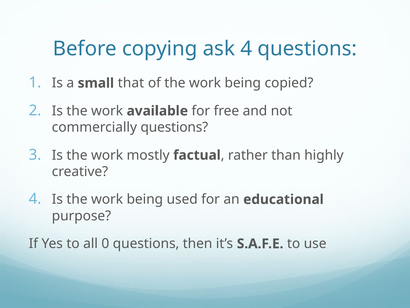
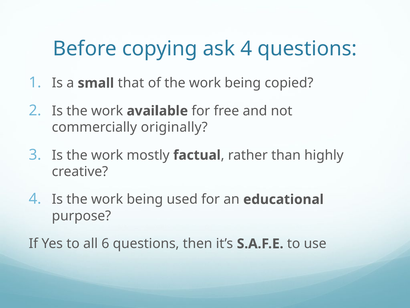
commercially questions: questions -> originally (174, 127)
0: 0 -> 6 (105, 243)
